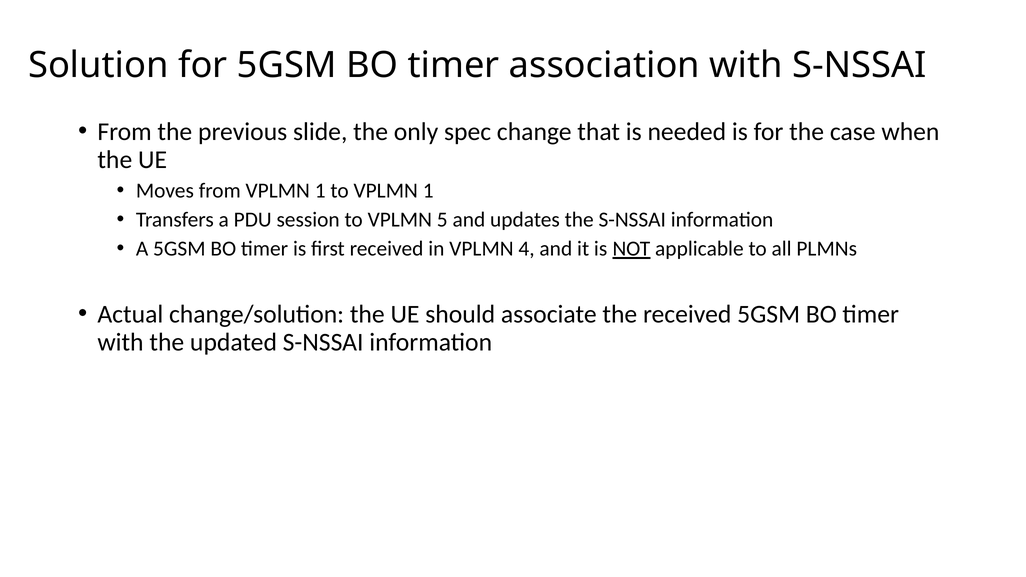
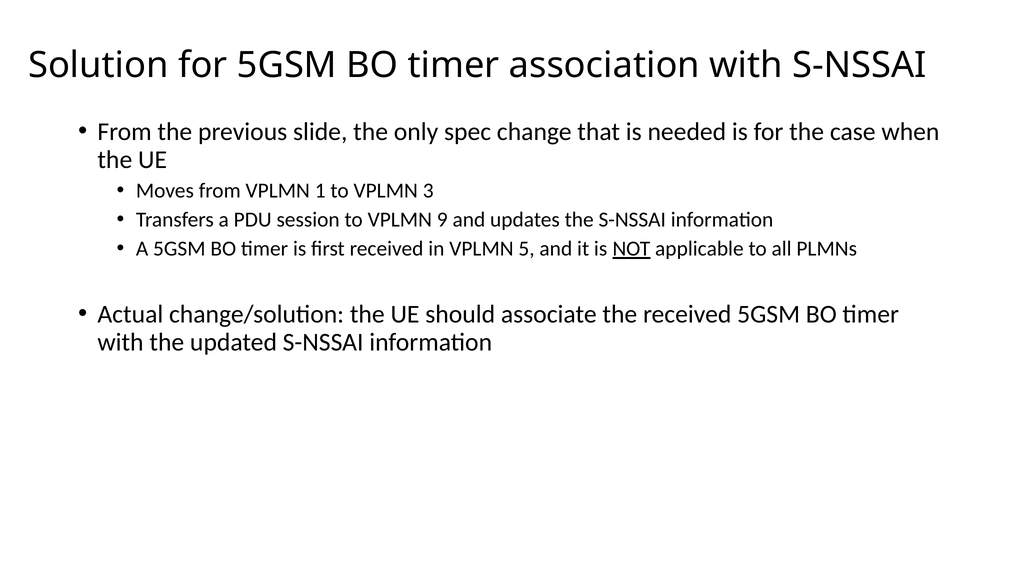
to VPLMN 1: 1 -> 3 (428, 191)
5: 5 -> 9 (442, 220)
4: 4 -> 5 (527, 249)
